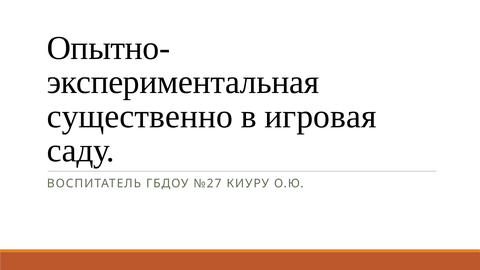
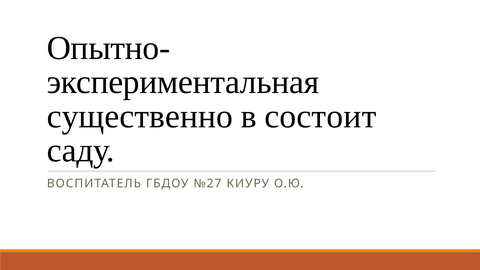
игровая: игровая -> состоит (320, 116)
